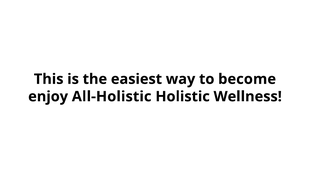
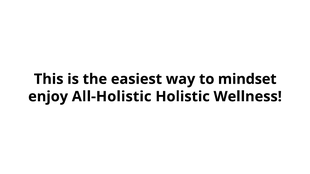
become: become -> mindset (247, 79)
